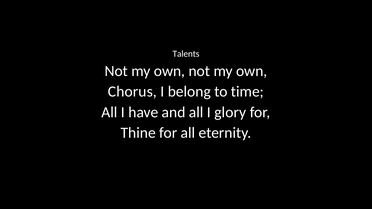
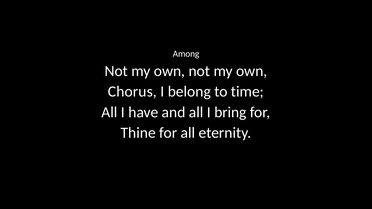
Talents: Talents -> Among (186, 54)
glory: glory -> bring (230, 112)
